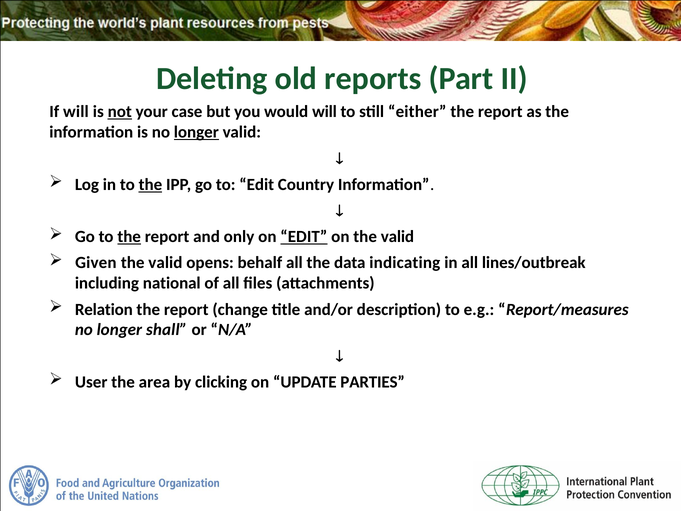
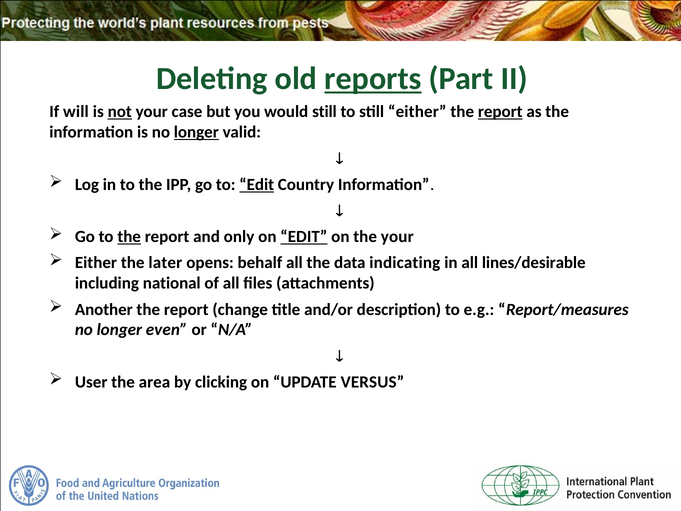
reports underline: none -> present (373, 78)
would will: will -> still (324, 112)
report underline: none -> present (500, 112)
the underline: present -> none (150, 184)
Edit underline: none -> present (257, 184)
on the valid: valid -> your (397, 237)
Given: Given -> Either (96, 263)
valid: valid -> later (165, 263)
lines/outbreak: lines/outbreak -> lines/desirable (534, 263)
Relation: Relation -> Another (104, 309)
shall: shall -> even (167, 330)
PARTIES: PARTIES -> VERSUS (372, 382)
